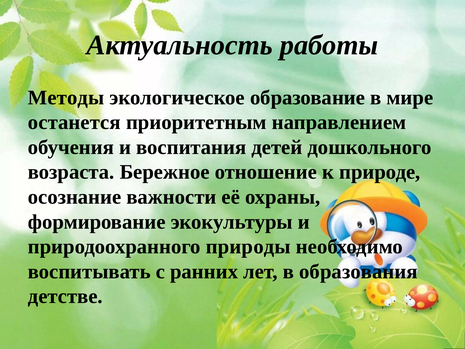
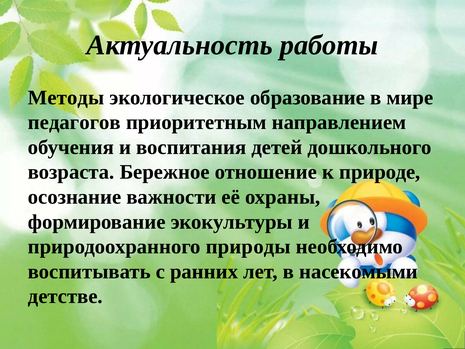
останется: останется -> педагогов (74, 122)
образования: образования -> насекомыми (358, 271)
